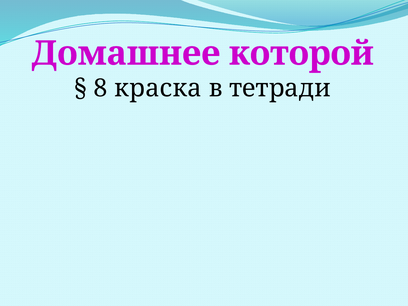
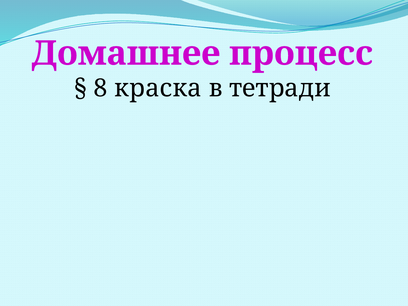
которой: которой -> процесс (301, 53)
